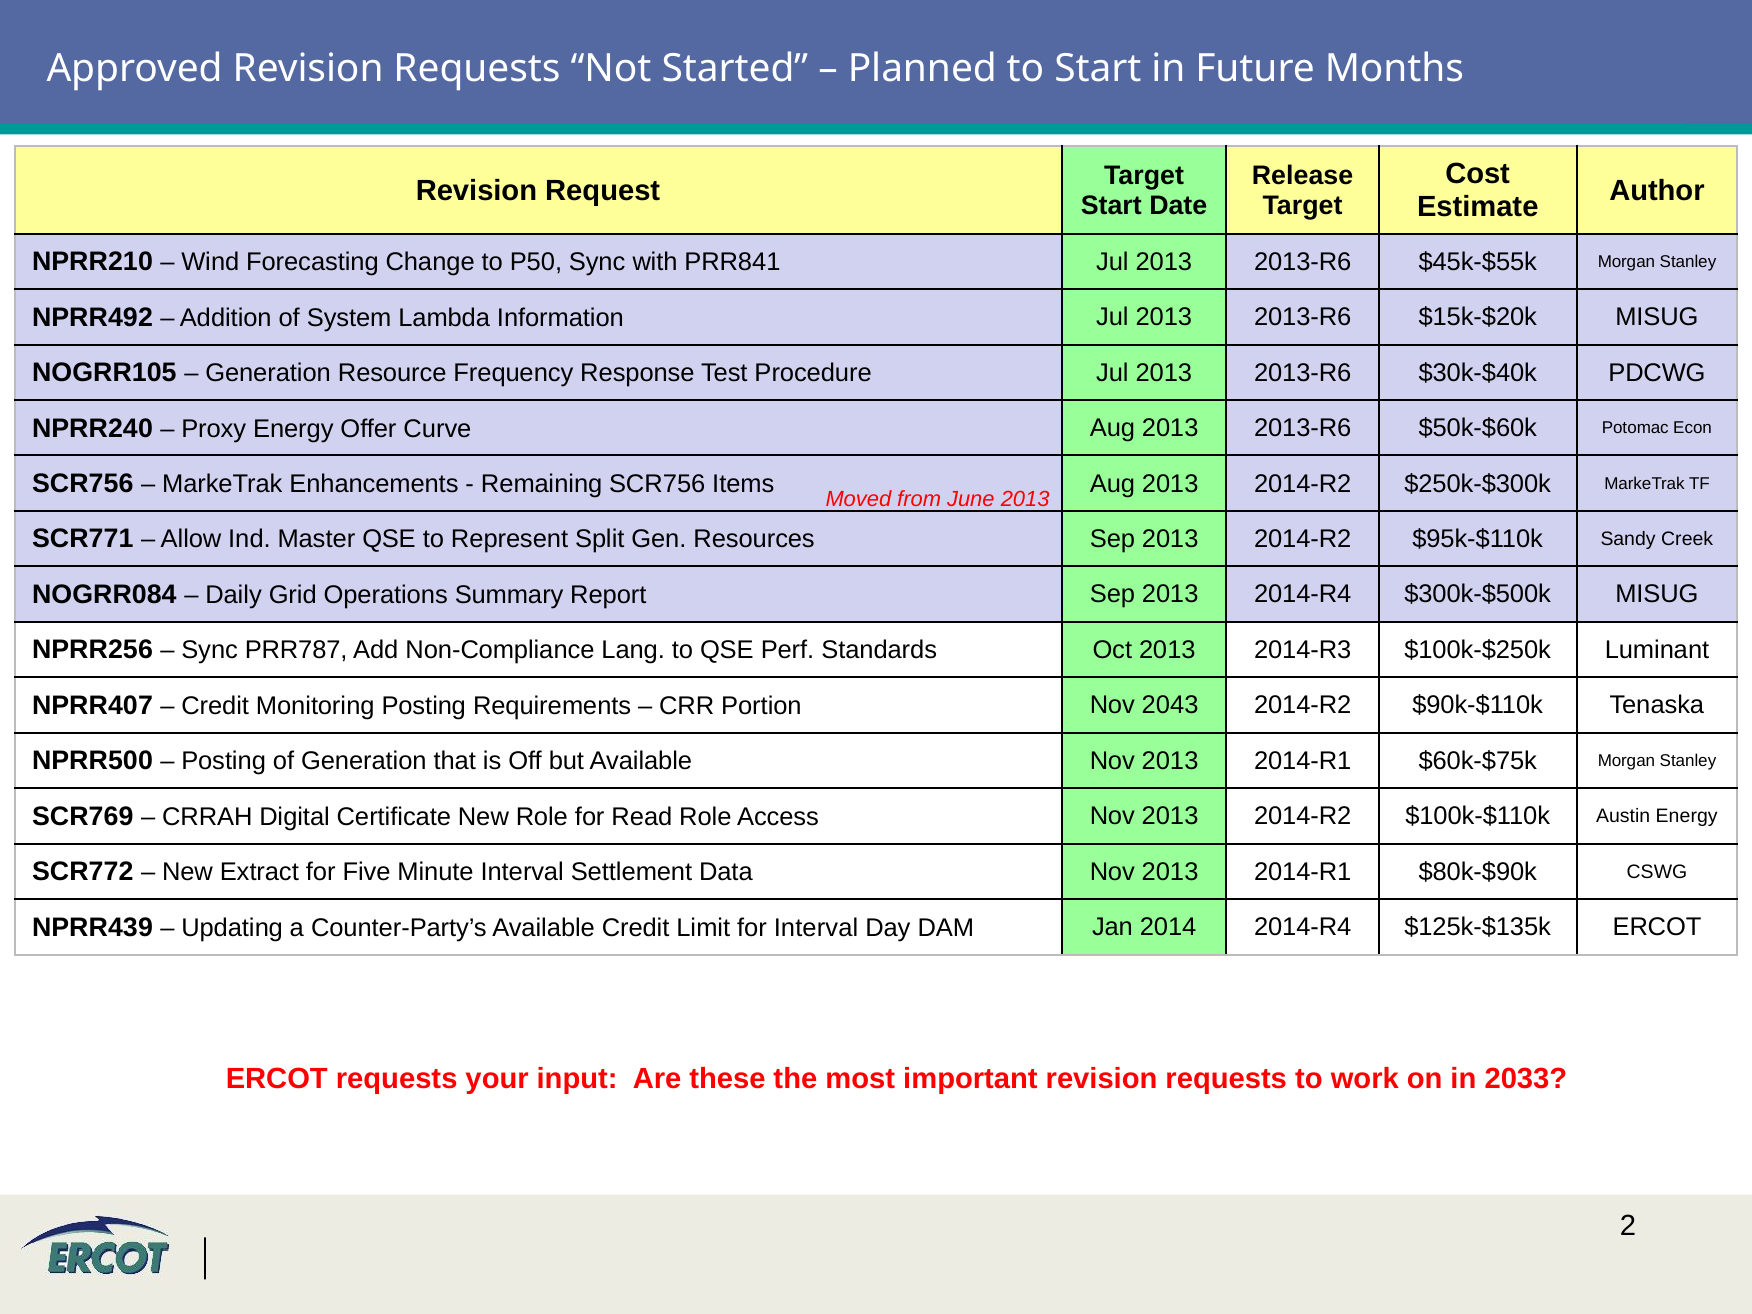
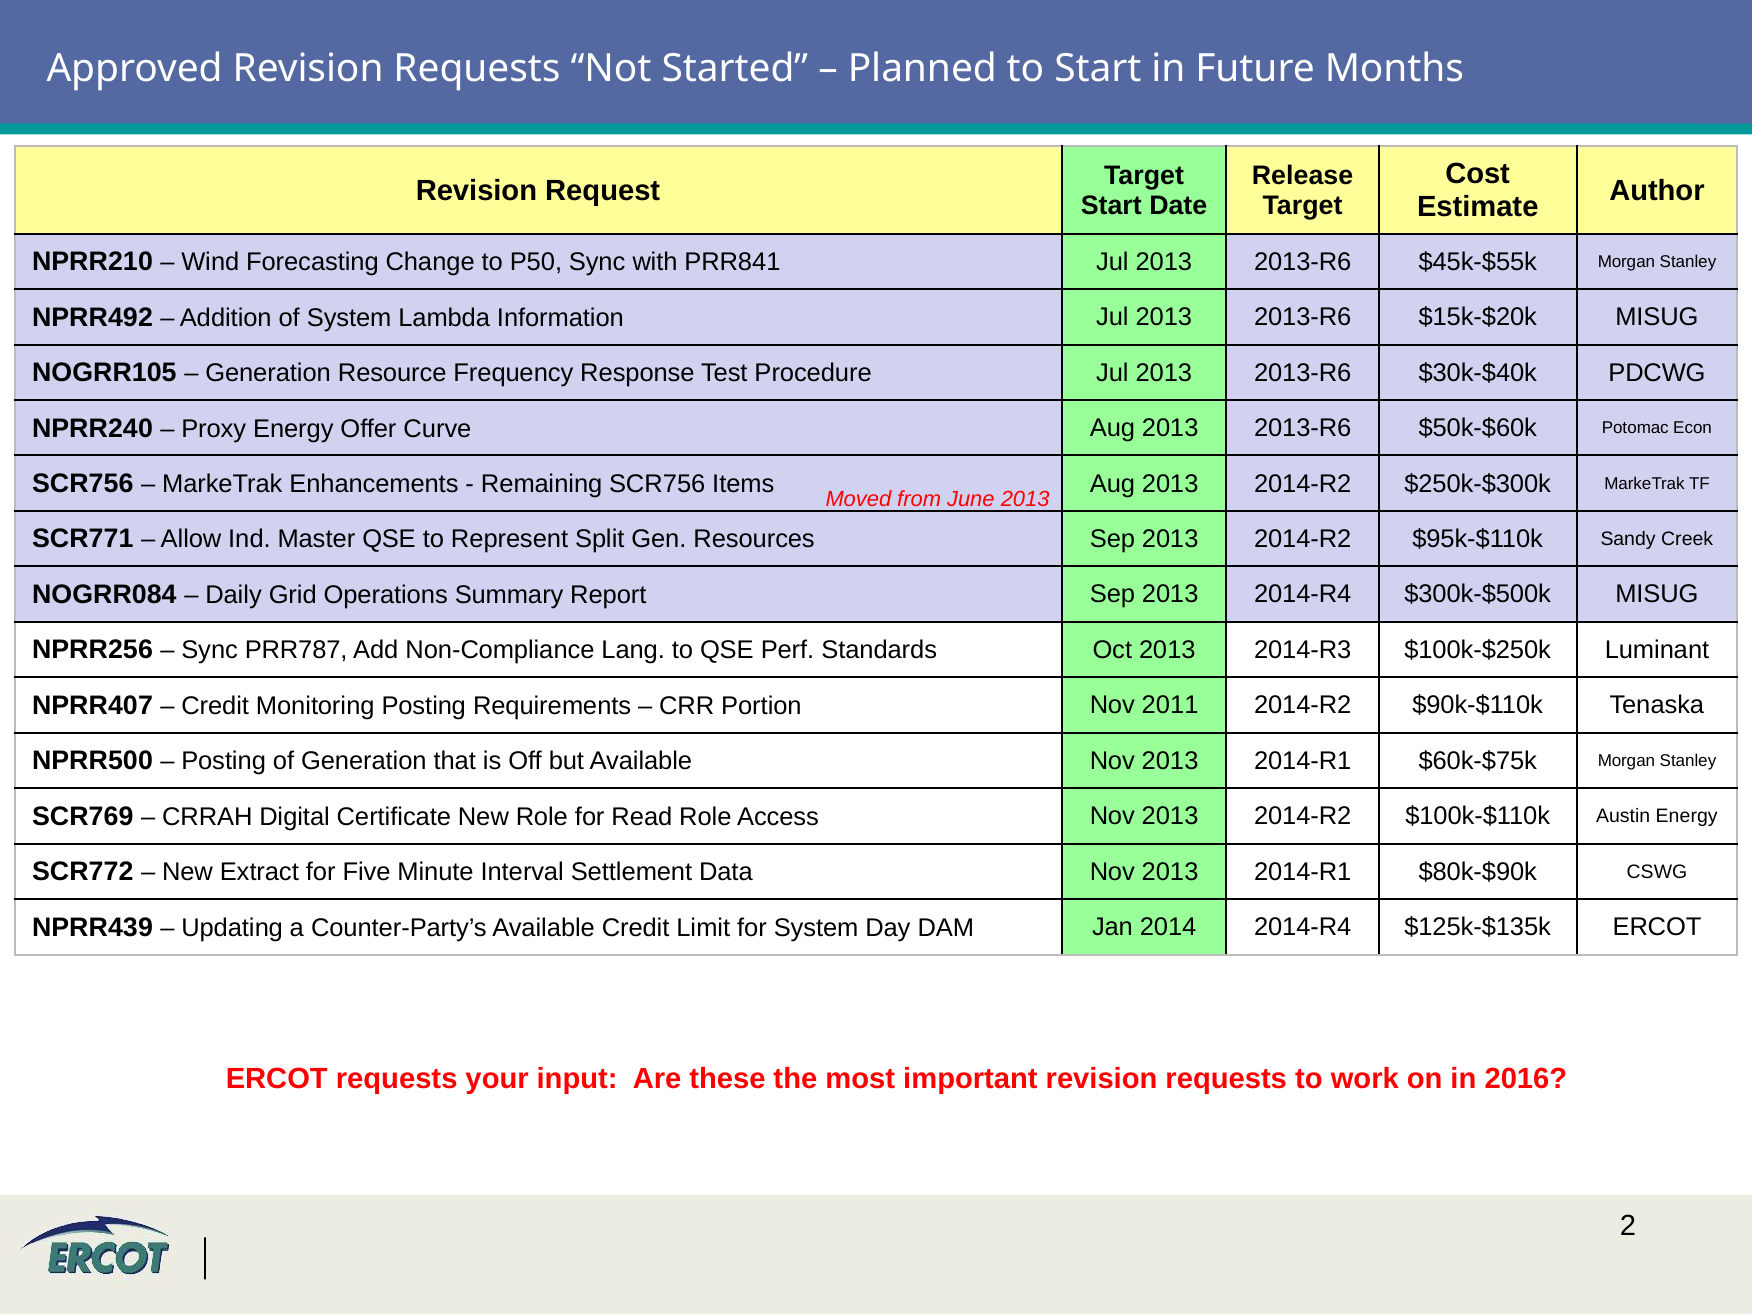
2043: 2043 -> 2011 (1170, 705)
for Interval: Interval -> System (816, 928)
2033: 2033 -> 2016 (1526, 1079)
